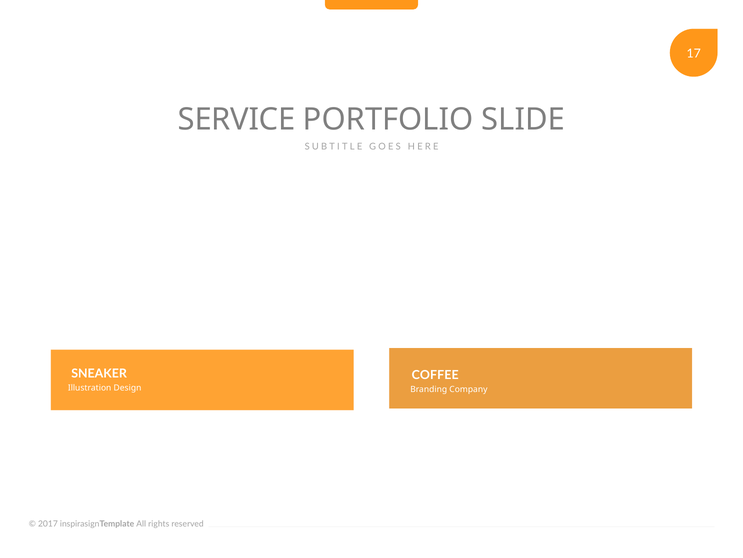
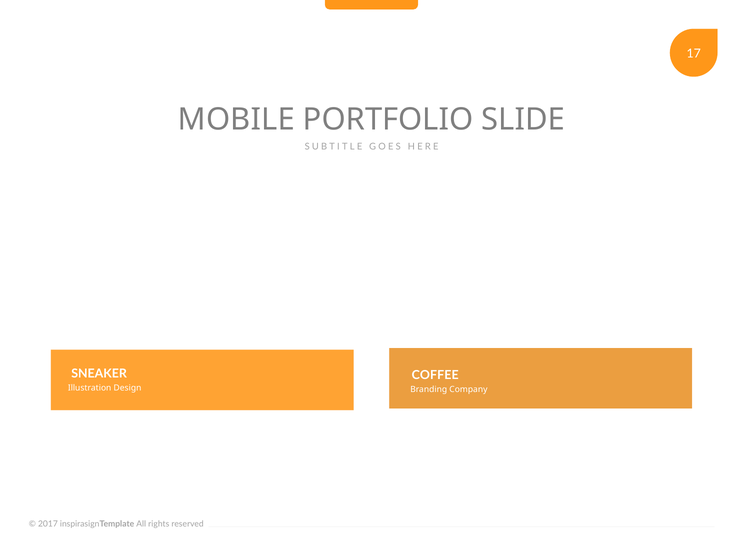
SERVICE: SERVICE -> MOBILE (236, 119)
